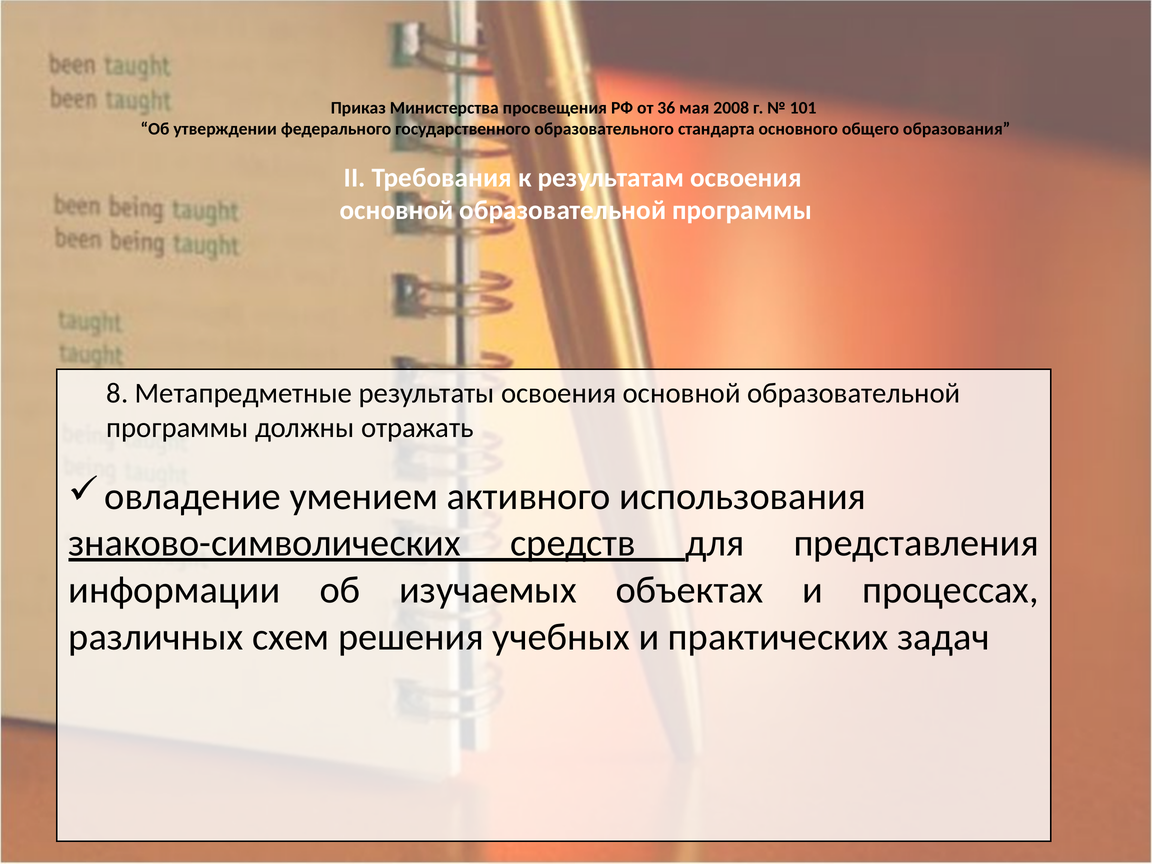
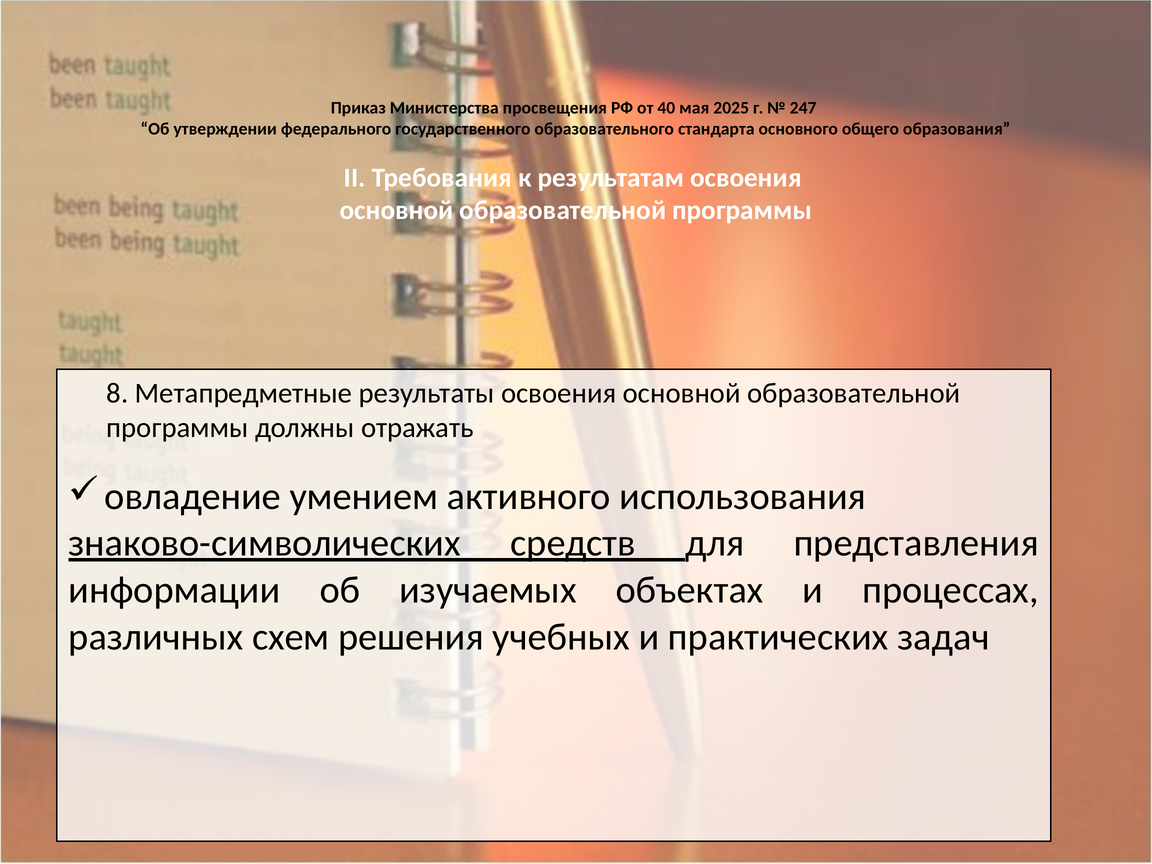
36: 36 -> 40 (666, 108)
2008: 2008 -> 2025 (731, 108)
101: 101 -> 247 (803, 108)
